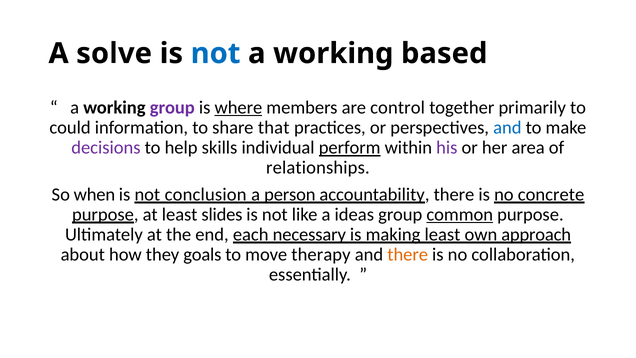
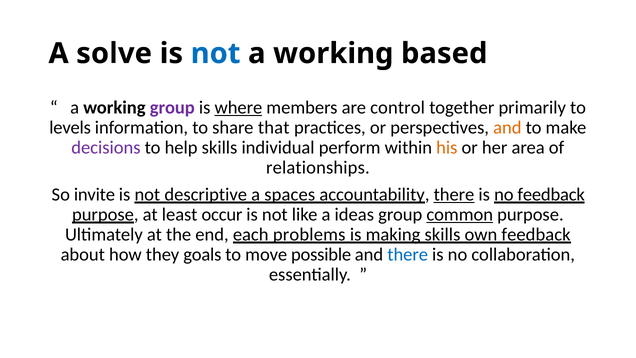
could: could -> levels (70, 128)
and colour: blue -> orange (507, 128)
perform underline: present -> none (350, 148)
his colour: purple -> orange (447, 148)
when: when -> invite (94, 194)
conclusion: conclusion -> descriptive (206, 194)
person: person -> spaces (290, 194)
there underline: none -> present (454, 194)
no concrete: concrete -> feedback (551, 194)
slides: slides -> occur (222, 214)
necessary: necessary -> problems (309, 234)
making least: least -> skills (442, 234)
own approach: approach -> feedback (536, 234)
therapy: therapy -> possible (321, 254)
there colour: orange -> blue (408, 254)
